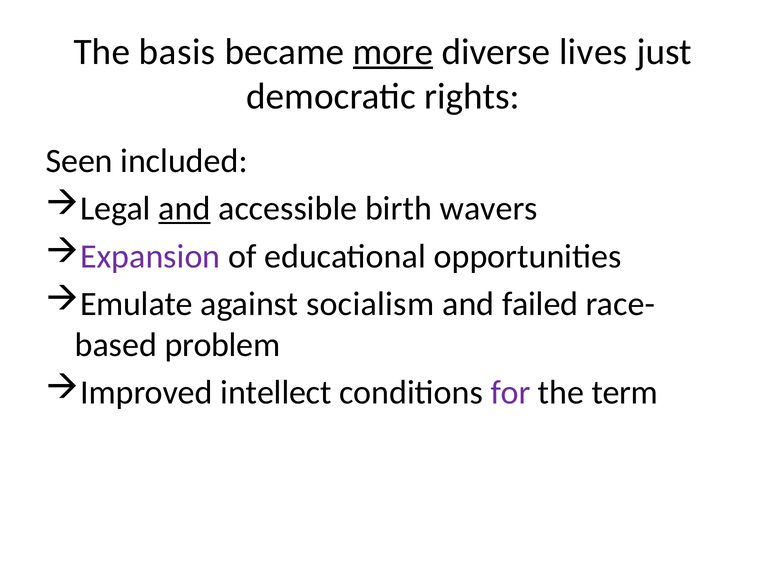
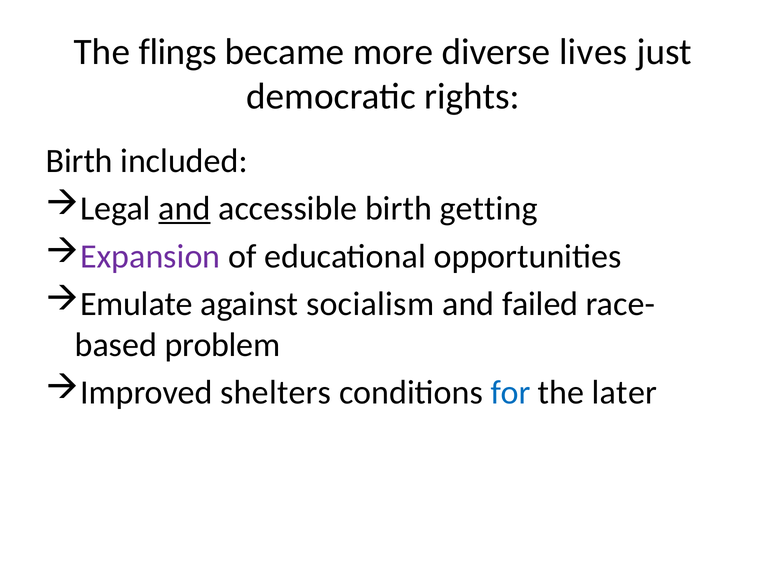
basis: basis -> flings (178, 52)
more underline: present -> none (393, 52)
Seen: Seen -> Birth (79, 161)
wavers: wavers -> getting (489, 208)
intellect: intellect -> shelters (276, 392)
for colour: purple -> blue (511, 392)
term: term -> later (624, 392)
